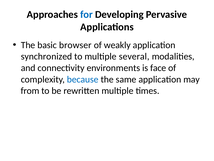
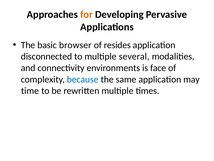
for colour: blue -> orange (86, 14)
weakly: weakly -> resides (117, 45)
synchronized: synchronized -> disconnected (46, 56)
from: from -> time (30, 91)
